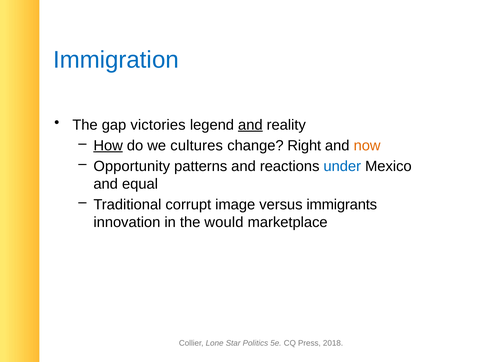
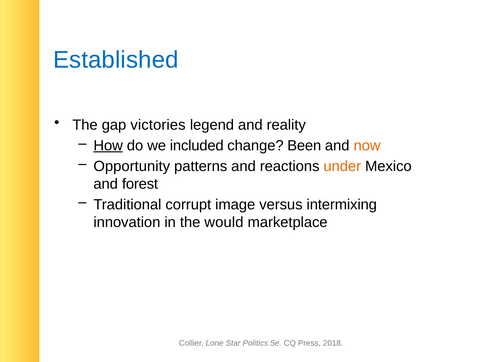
Immigration: Immigration -> Established (116, 60)
and underline: present -> none (250, 125)
cultures: cultures -> included (197, 145)
Right: Right -> Been (304, 145)
under colour: blue -> orange (342, 166)
equal: equal -> forest (140, 184)
immigrants: immigrants -> intermixing (342, 204)
